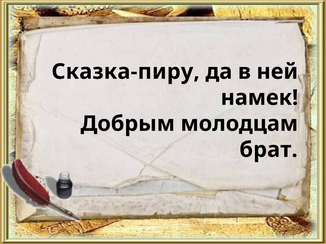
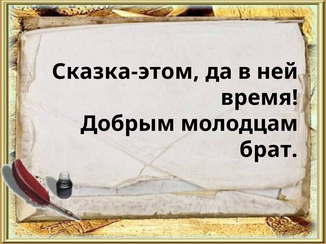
Сказка-пиру: Сказка-пиру -> Сказка-этом (126, 72)
намек: намек -> время (259, 98)
